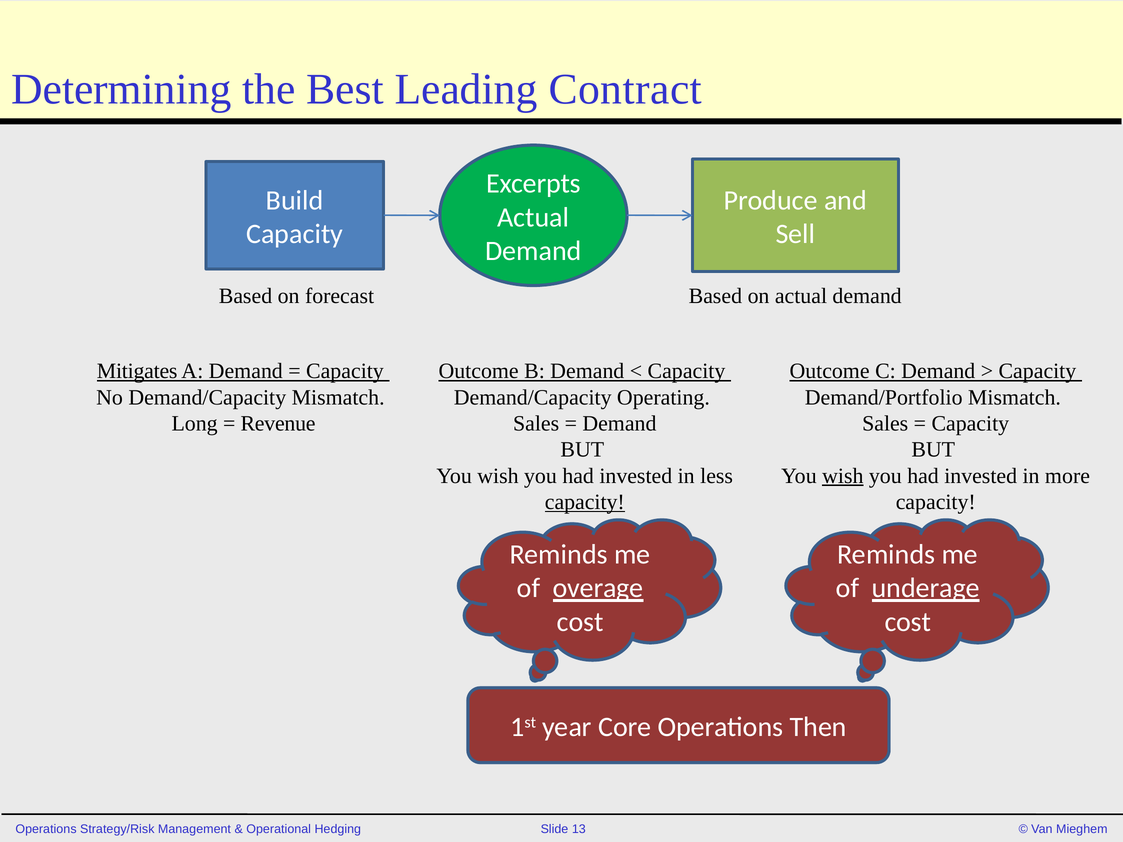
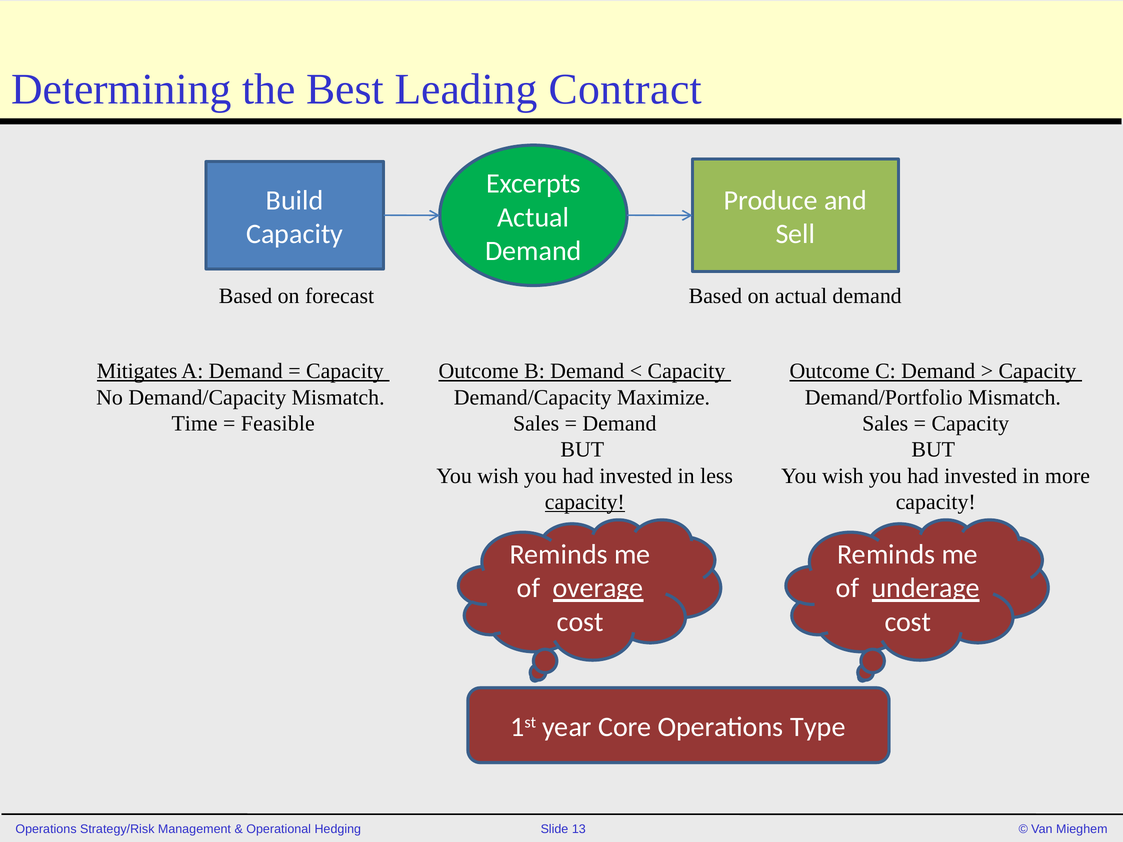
Operating: Operating -> Maximize (664, 397)
Long: Long -> Time (195, 424)
Revenue: Revenue -> Feasible (278, 424)
wish underline: present -> none (843, 476)
Then: Then -> Type (818, 727)
